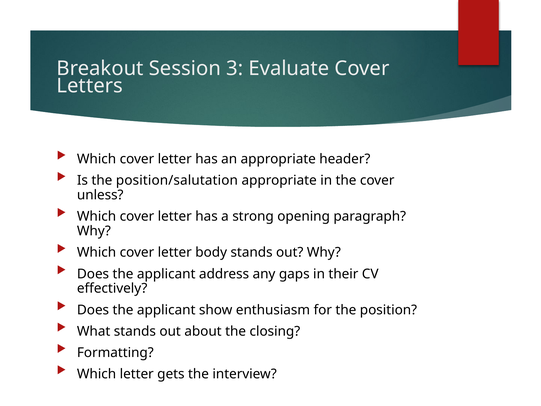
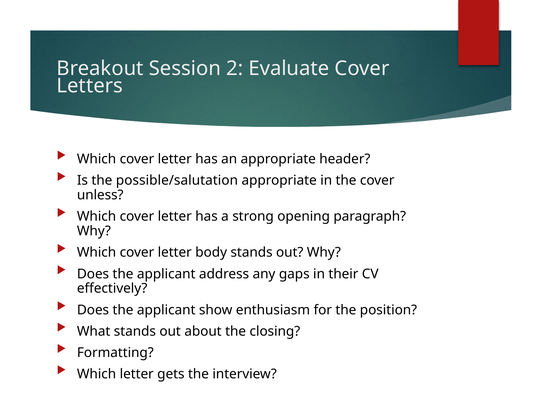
3: 3 -> 2 (235, 68)
position/salutation: position/salutation -> possible/salutation (177, 180)
